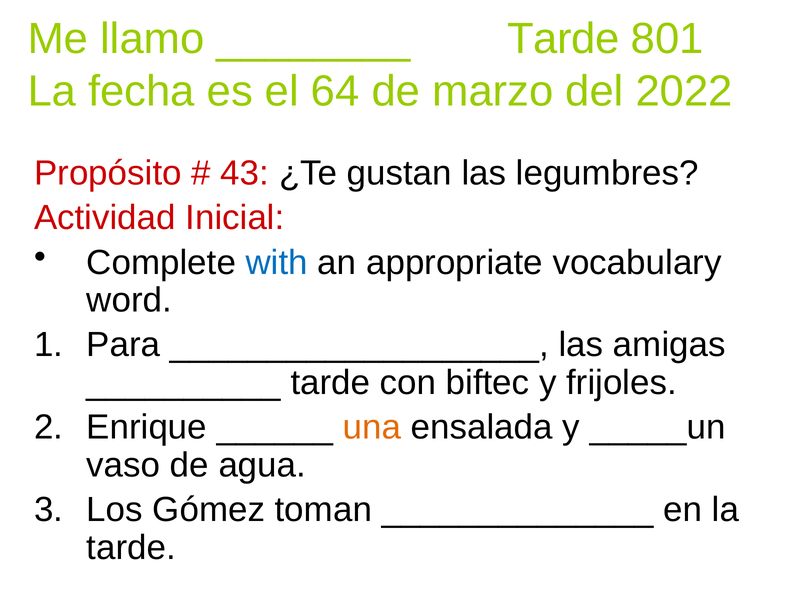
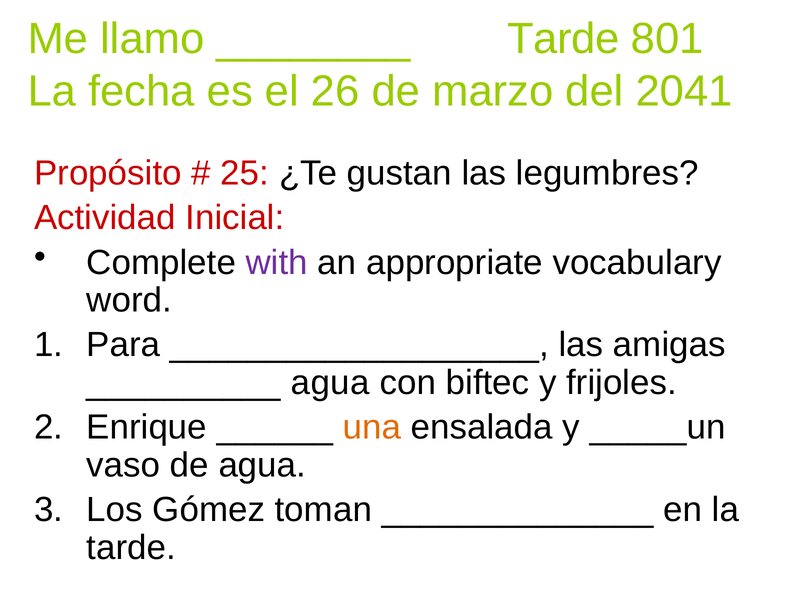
64: 64 -> 26 (335, 91)
2022: 2022 -> 2041 (684, 91)
43: 43 -> 25 (245, 173)
with colour: blue -> purple (277, 263)
tarde: tarde -> agua (330, 383)
